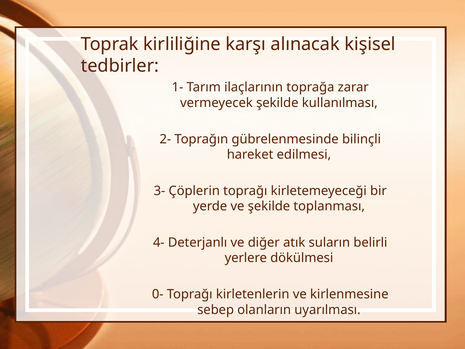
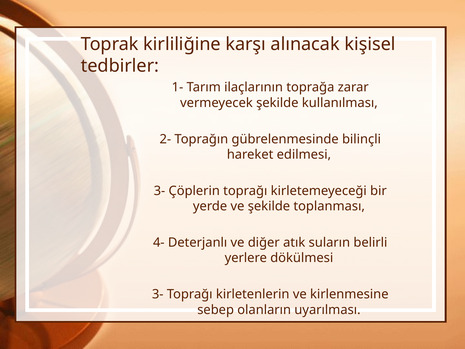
0-: 0- -> 3- (158, 294)
